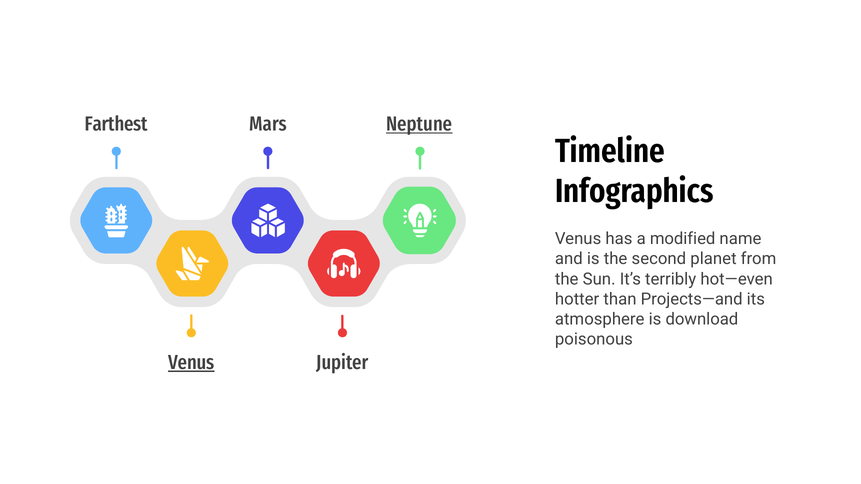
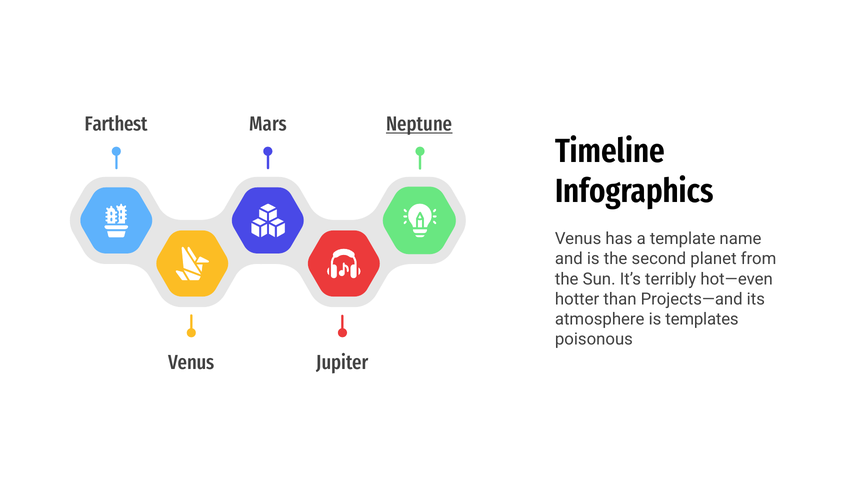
modified: modified -> template (683, 239)
download: download -> templates (702, 319)
Venus underline: present -> none (191, 363)
